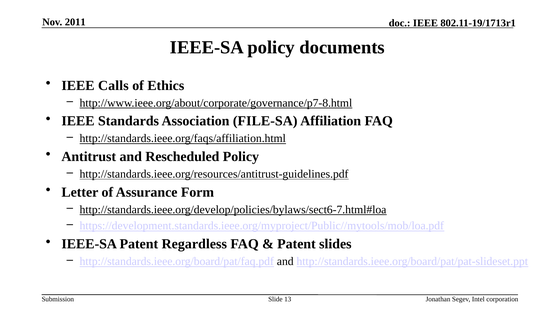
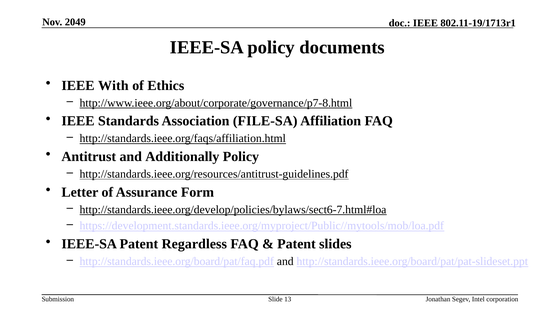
2011: 2011 -> 2049 (75, 22)
Calls: Calls -> With (113, 86)
Rescheduled: Rescheduled -> Additionally (182, 157)
